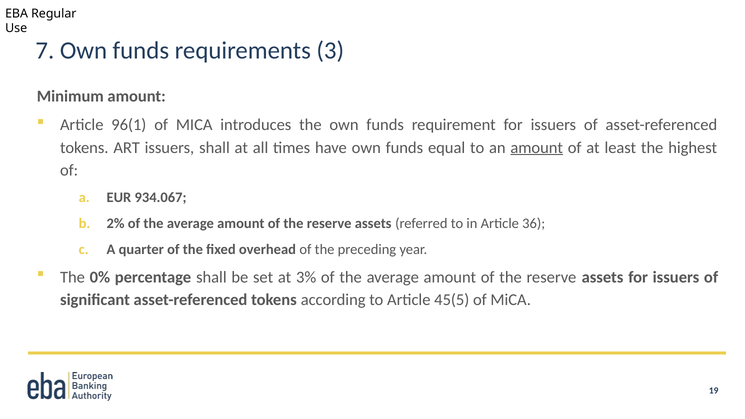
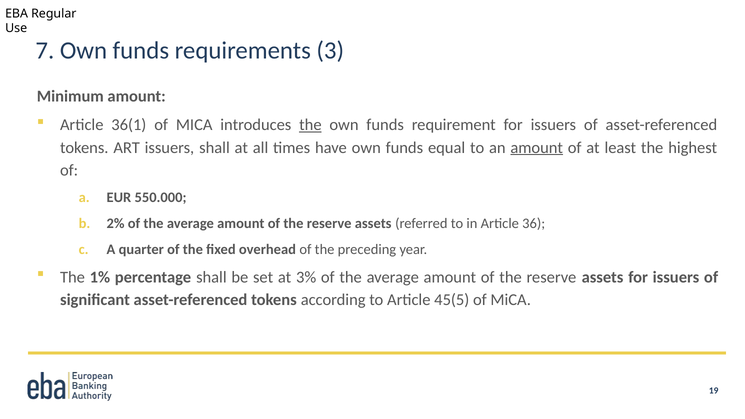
96(1: 96(1 -> 36(1 (129, 125)
the underline: none -> present (310, 125)
934.067: 934.067 -> 550.000 (161, 197)
0%: 0% -> 1% (100, 277)
